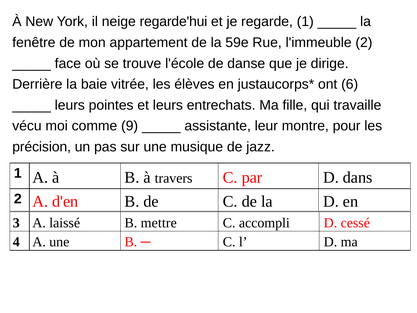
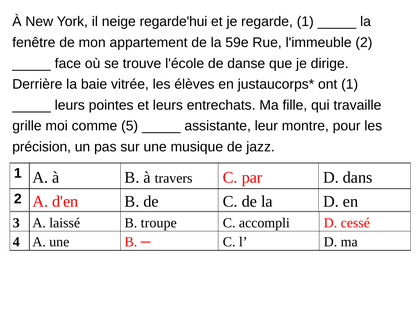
ont 6: 6 -> 1 (350, 84)
vécu: vécu -> grille (27, 126)
9: 9 -> 5 (130, 126)
mettre: mettre -> troupe (159, 223)
